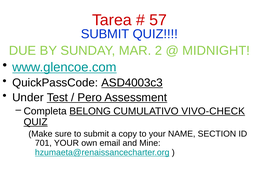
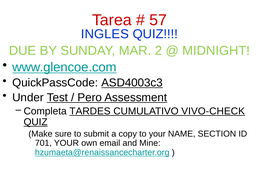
SUBMIT: SUBMIT -> INGLES (105, 34)
BELONG: BELONG -> TARDES (90, 111)
